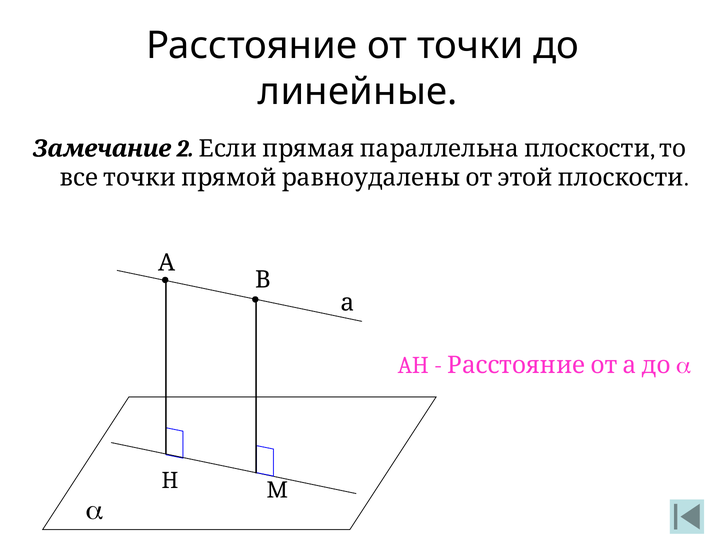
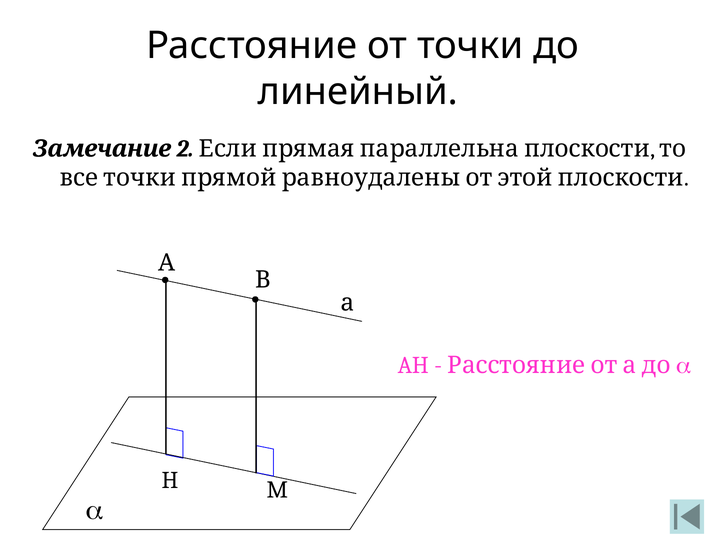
линейные: линейные -> линейный (358, 91)
